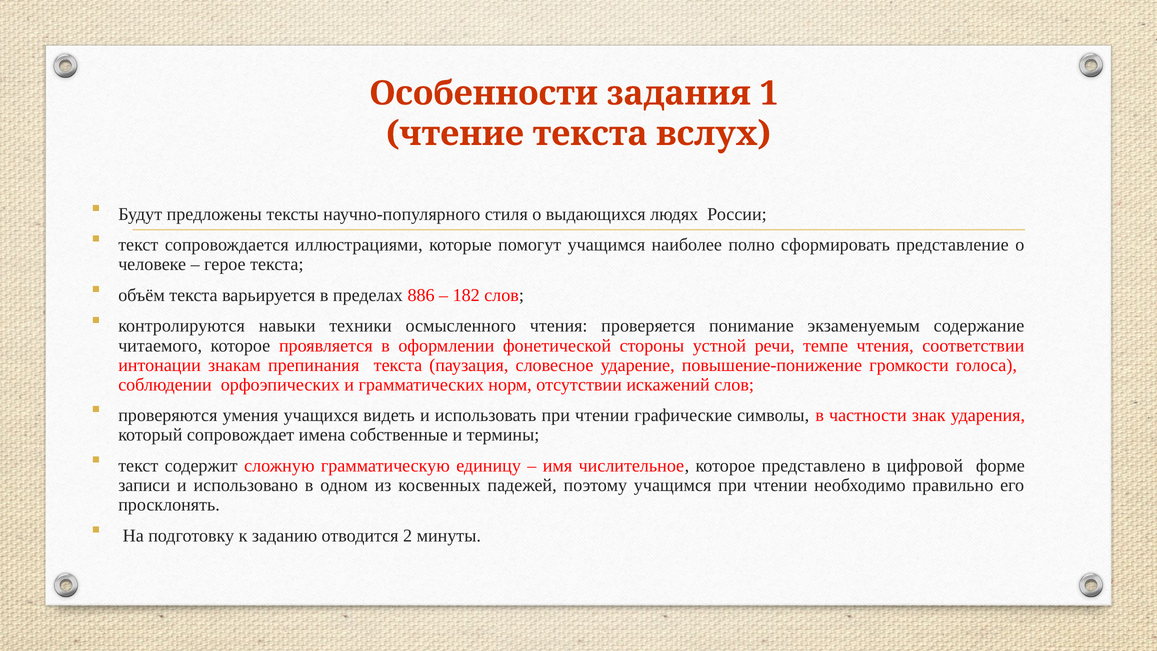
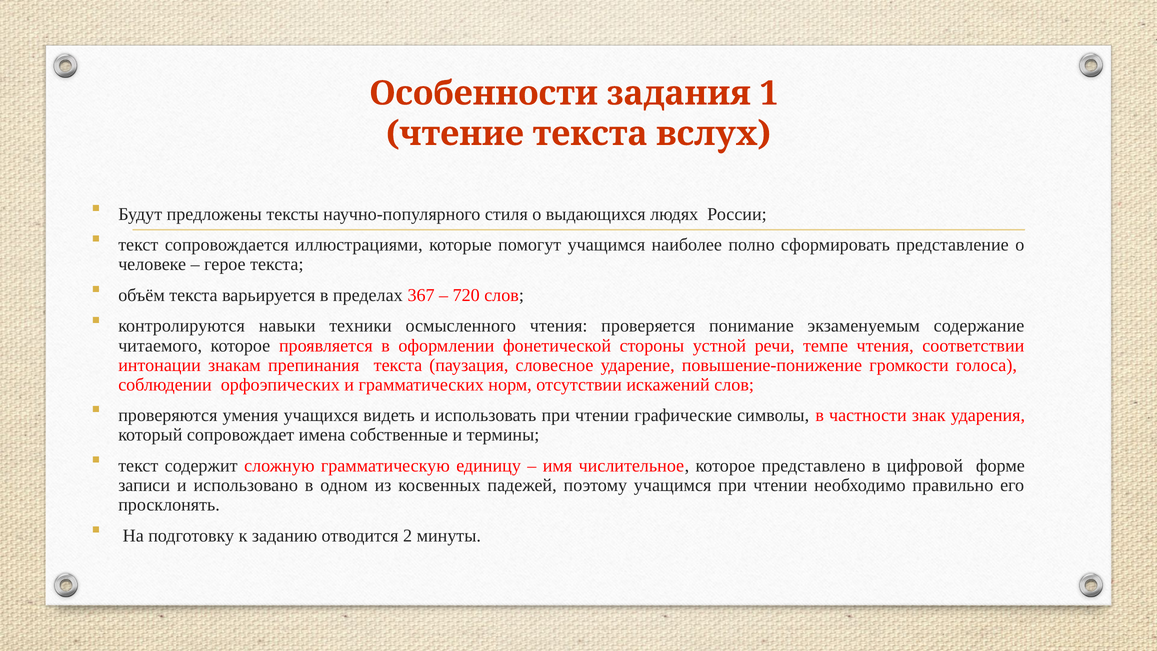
886: 886 -> 367 (421, 295)
182: 182 -> 720 (466, 295)
